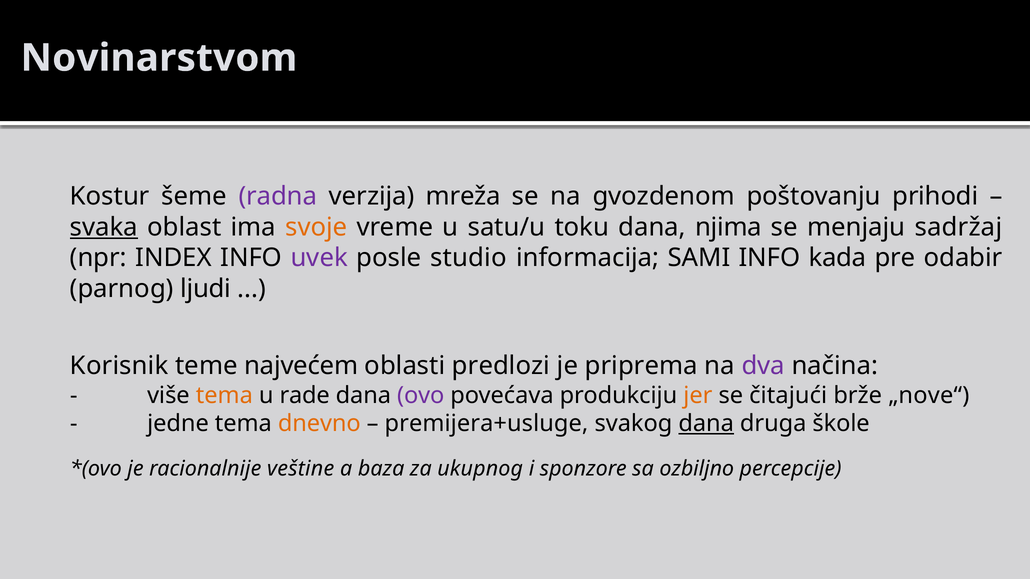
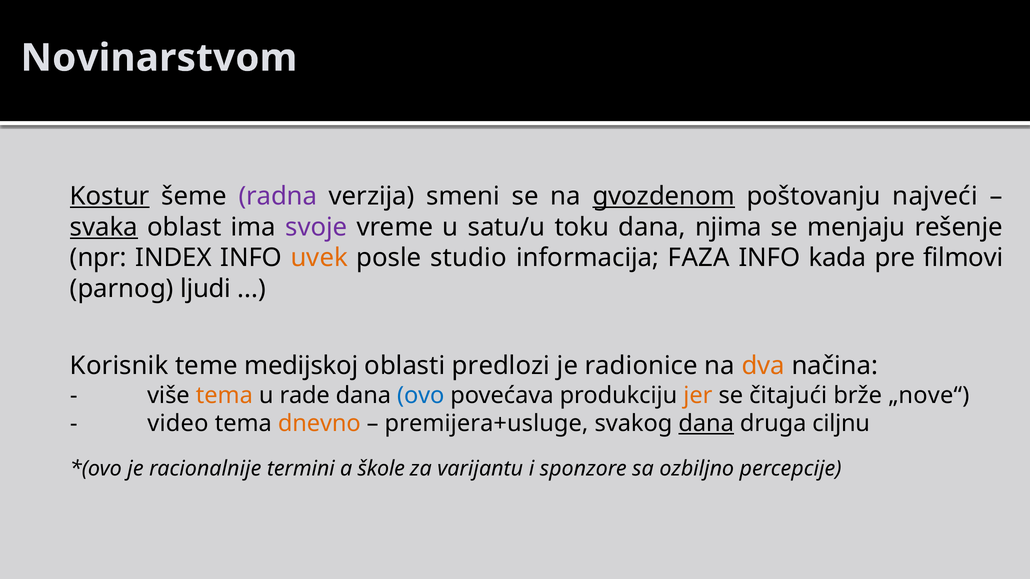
Kostur underline: none -> present (110, 196)
mreža: mreža -> smeni (463, 196)
gvozdenom underline: none -> present (664, 196)
prihodi: prihodi -> najveći (935, 196)
svoje colour: orange -> purple (316, 227)
sadržaj: sadržaj -> rešenje (959, 227)
uvek colour: purple -> orange (319, 258)
SAMI: SAMI -> FAZA (699, 258)
odabir: odabir -> filmovi (963, 258)
najvećem: najvećem -> medijskoj (301, 366)
priprema: priprema -> radionice (641, 366)
dva colour: purple -> orange (763, 366)
ovo colour: purple -> blue (421, 396)
jedne: jedne -> video (178, 424)
škole: škole -> ciljnu (841, 424)
veštine: veštine -> termini (301, 469)
baza: baza -> škole (381, 469)
ukupnog: ukupnog -> varijantu (480, 469)
